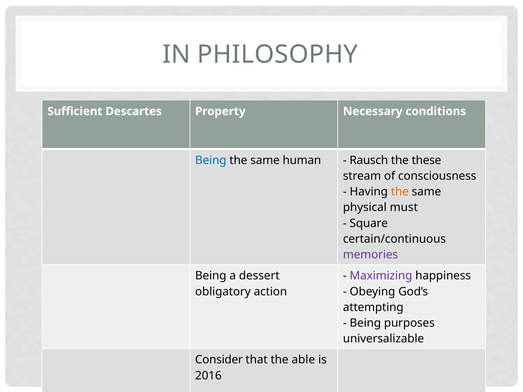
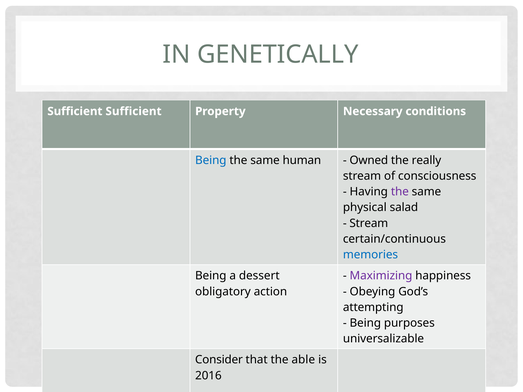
PHILOSOPHY: PHILOSOPHY -> GENETICALLY (278, 55)
Sufficient Descartes: Descartes -> Sufficient (134, 111)
Rausch: Rausch -> Owned (369, 160)
these: these -> really (426, 160)
the colour: orange -> purple (400, 192)
must: must -> salad (404, 208)
Square: Square -> Stream (369, 223)
memories colour: purple -> blue (371, 255)
